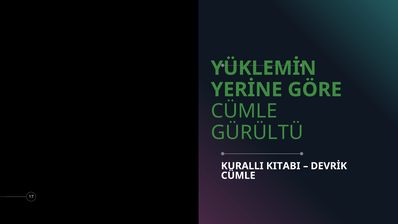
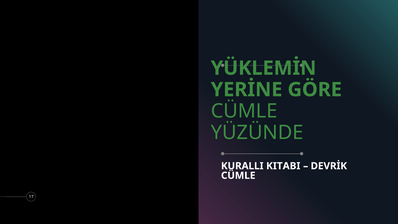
GÜRÜLTÜ: GÜRÜLTÜ -> YÜZÜNDE (257, 133)
